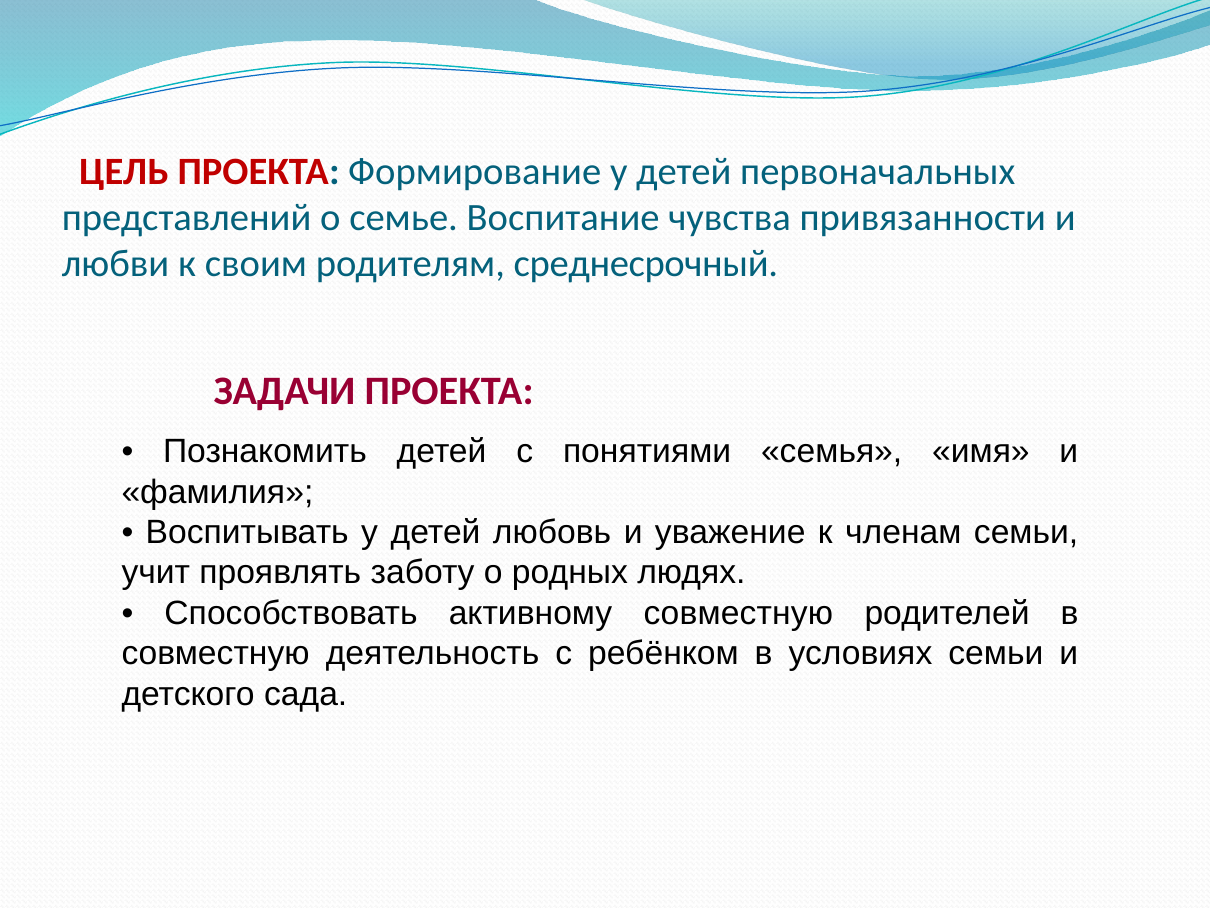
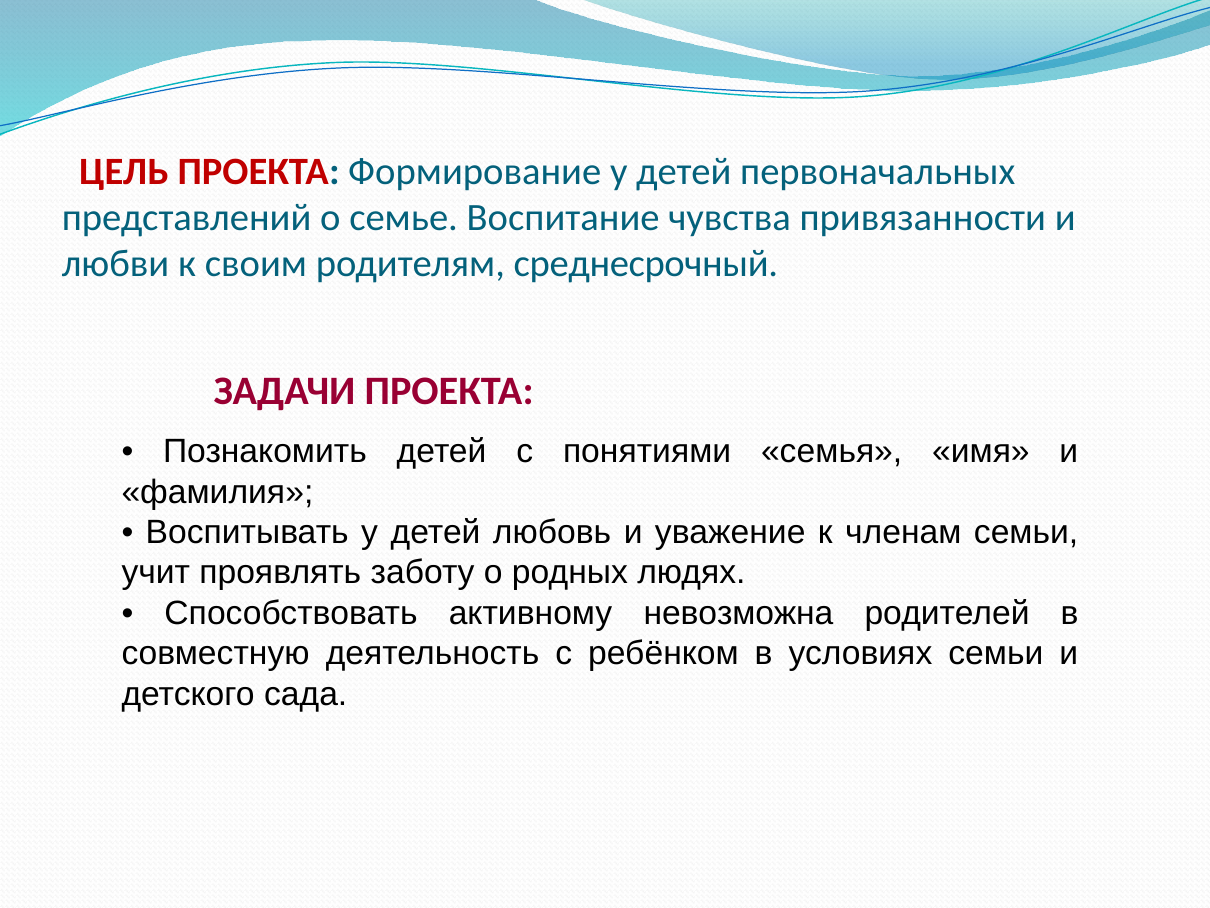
активному совместную: совместную -> невозможна (739, 613)
